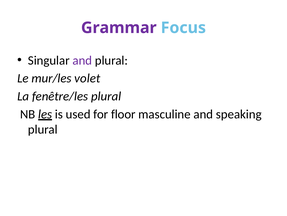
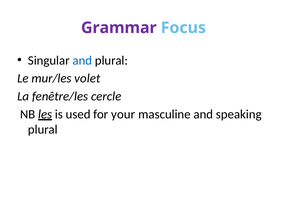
and colour: purple -> blue (82, 60)
fenêtre/les plural: plural -> cercle (106, 96)
floor: floor -> your (123, 114)
